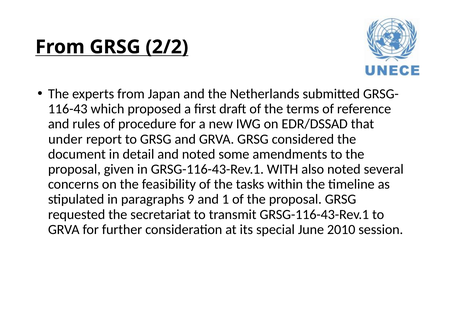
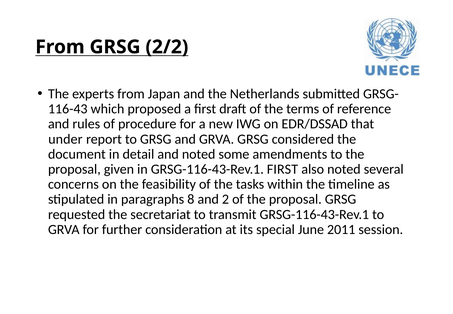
GRSG-116-43-Rev.1 WITH: WITH -> FIRST (282, 169)
9: 9 -> 8 (191, 199)
1: 1 -> 2 (225, 199)
2010: 2010 -> 2011 (341, 229)
